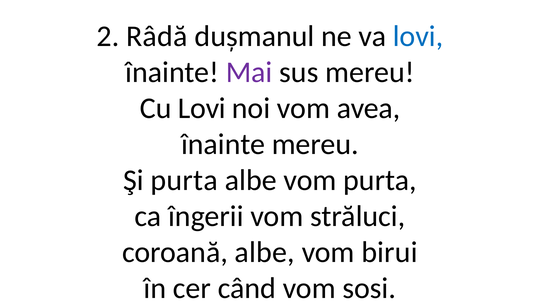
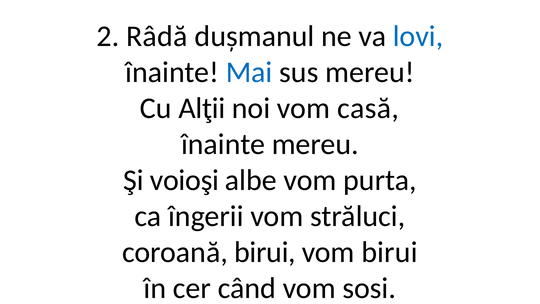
Mai colour: purple -> blue (249, 72)
Cu Lovi: Lovi -> Alţii (202, 108)
avea: avea -> casă (368, 108)
Şi purta: purta -> voioşi (184, 180)
coroană albe: albe -> birui (265, 252)
